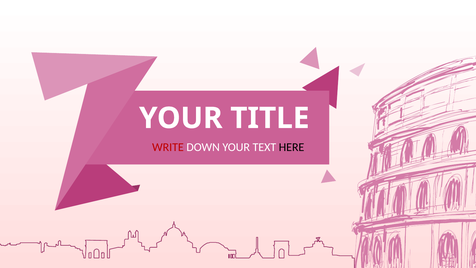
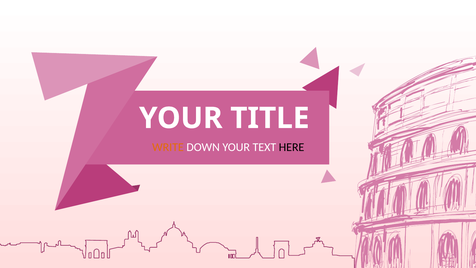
WRITE colour: red -> orange (168, 147)
